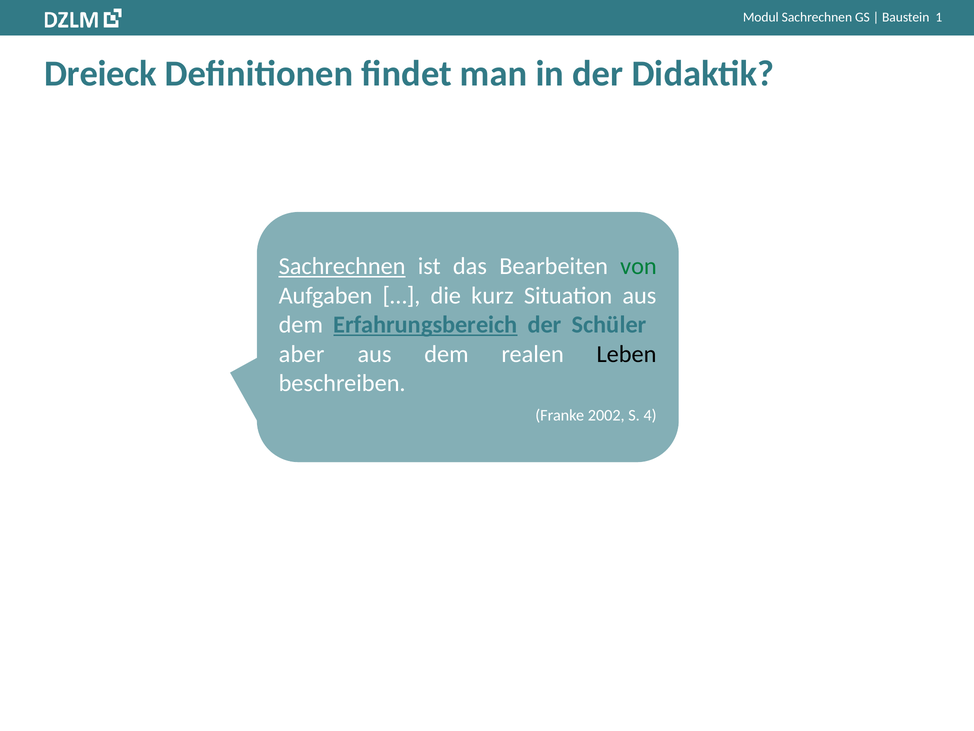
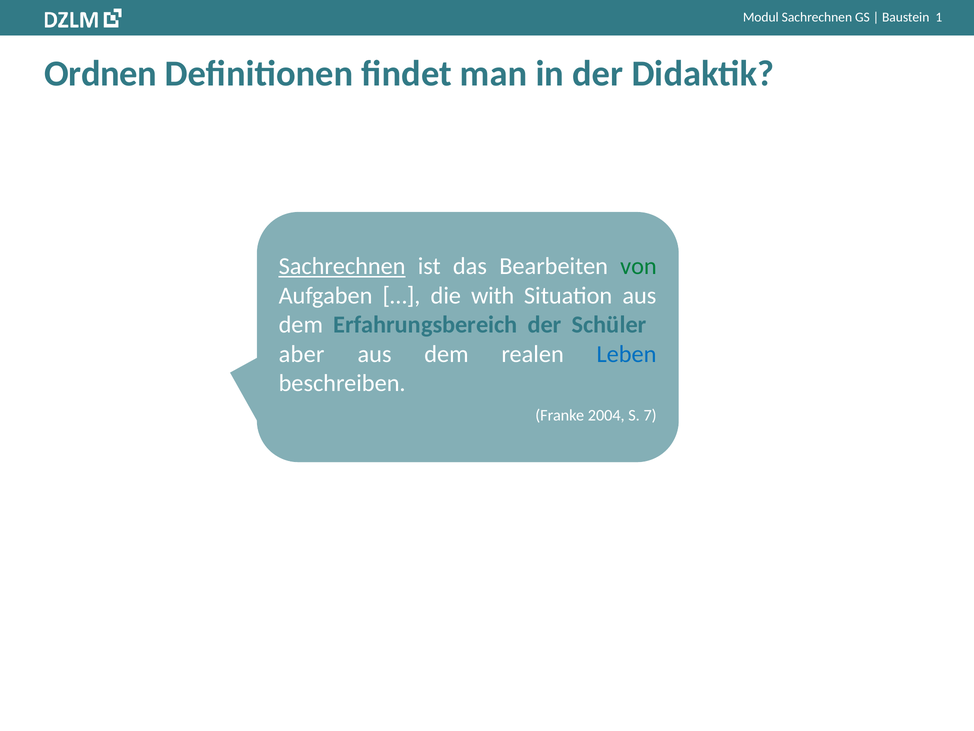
Dreieck: Dreieck -> Ordnen (101, 74)
kurz: kurz -> with (493, 295)
Erfahrungsbereich underline: present -> none (425, 325)
Leben colour: black -> blue (626, 354)
2002: 2002 -> 2004 (606, 415)
4: 4 -> 7 (650, 415)
